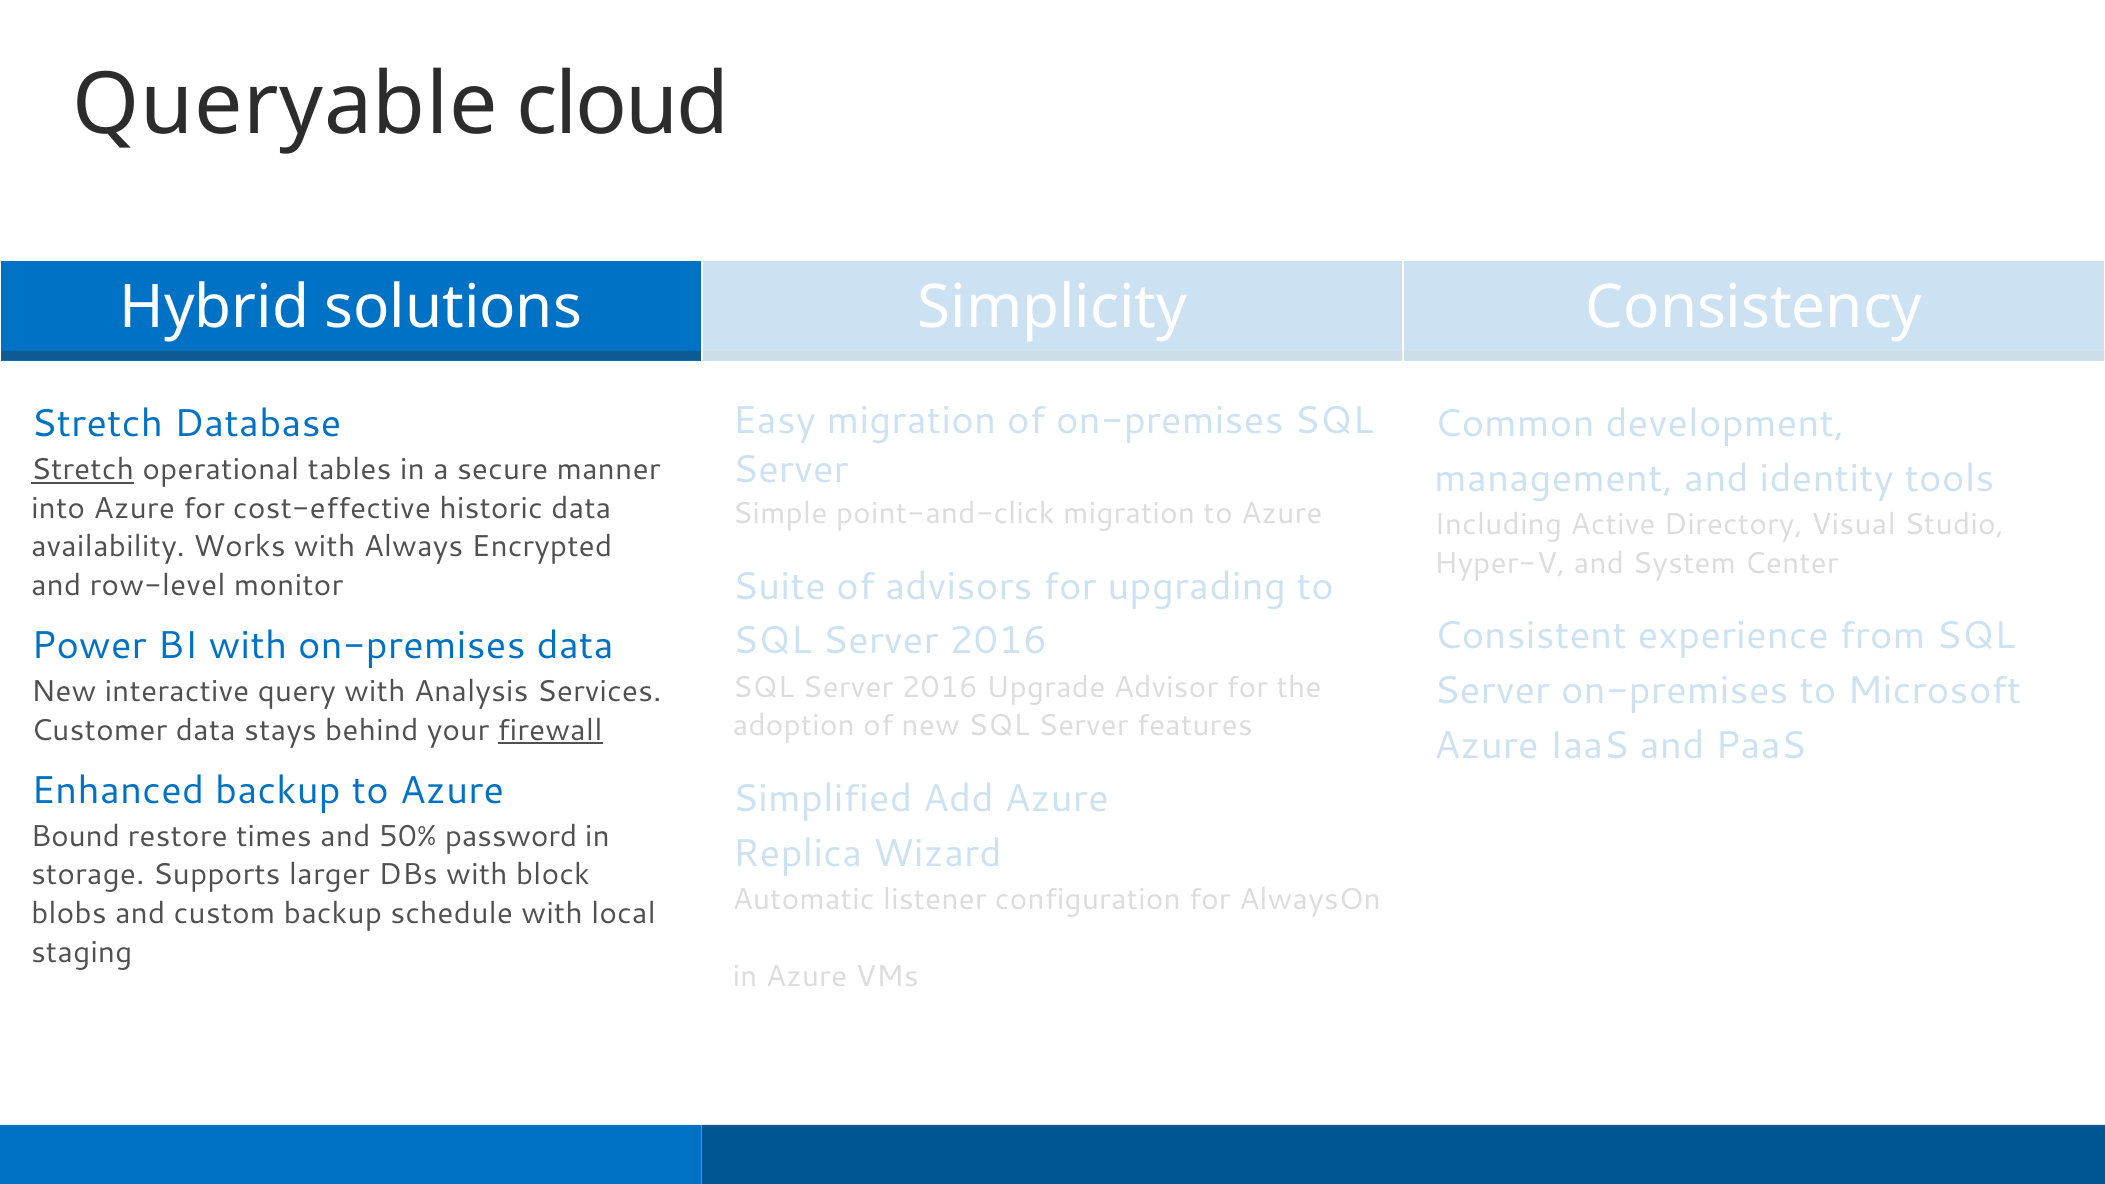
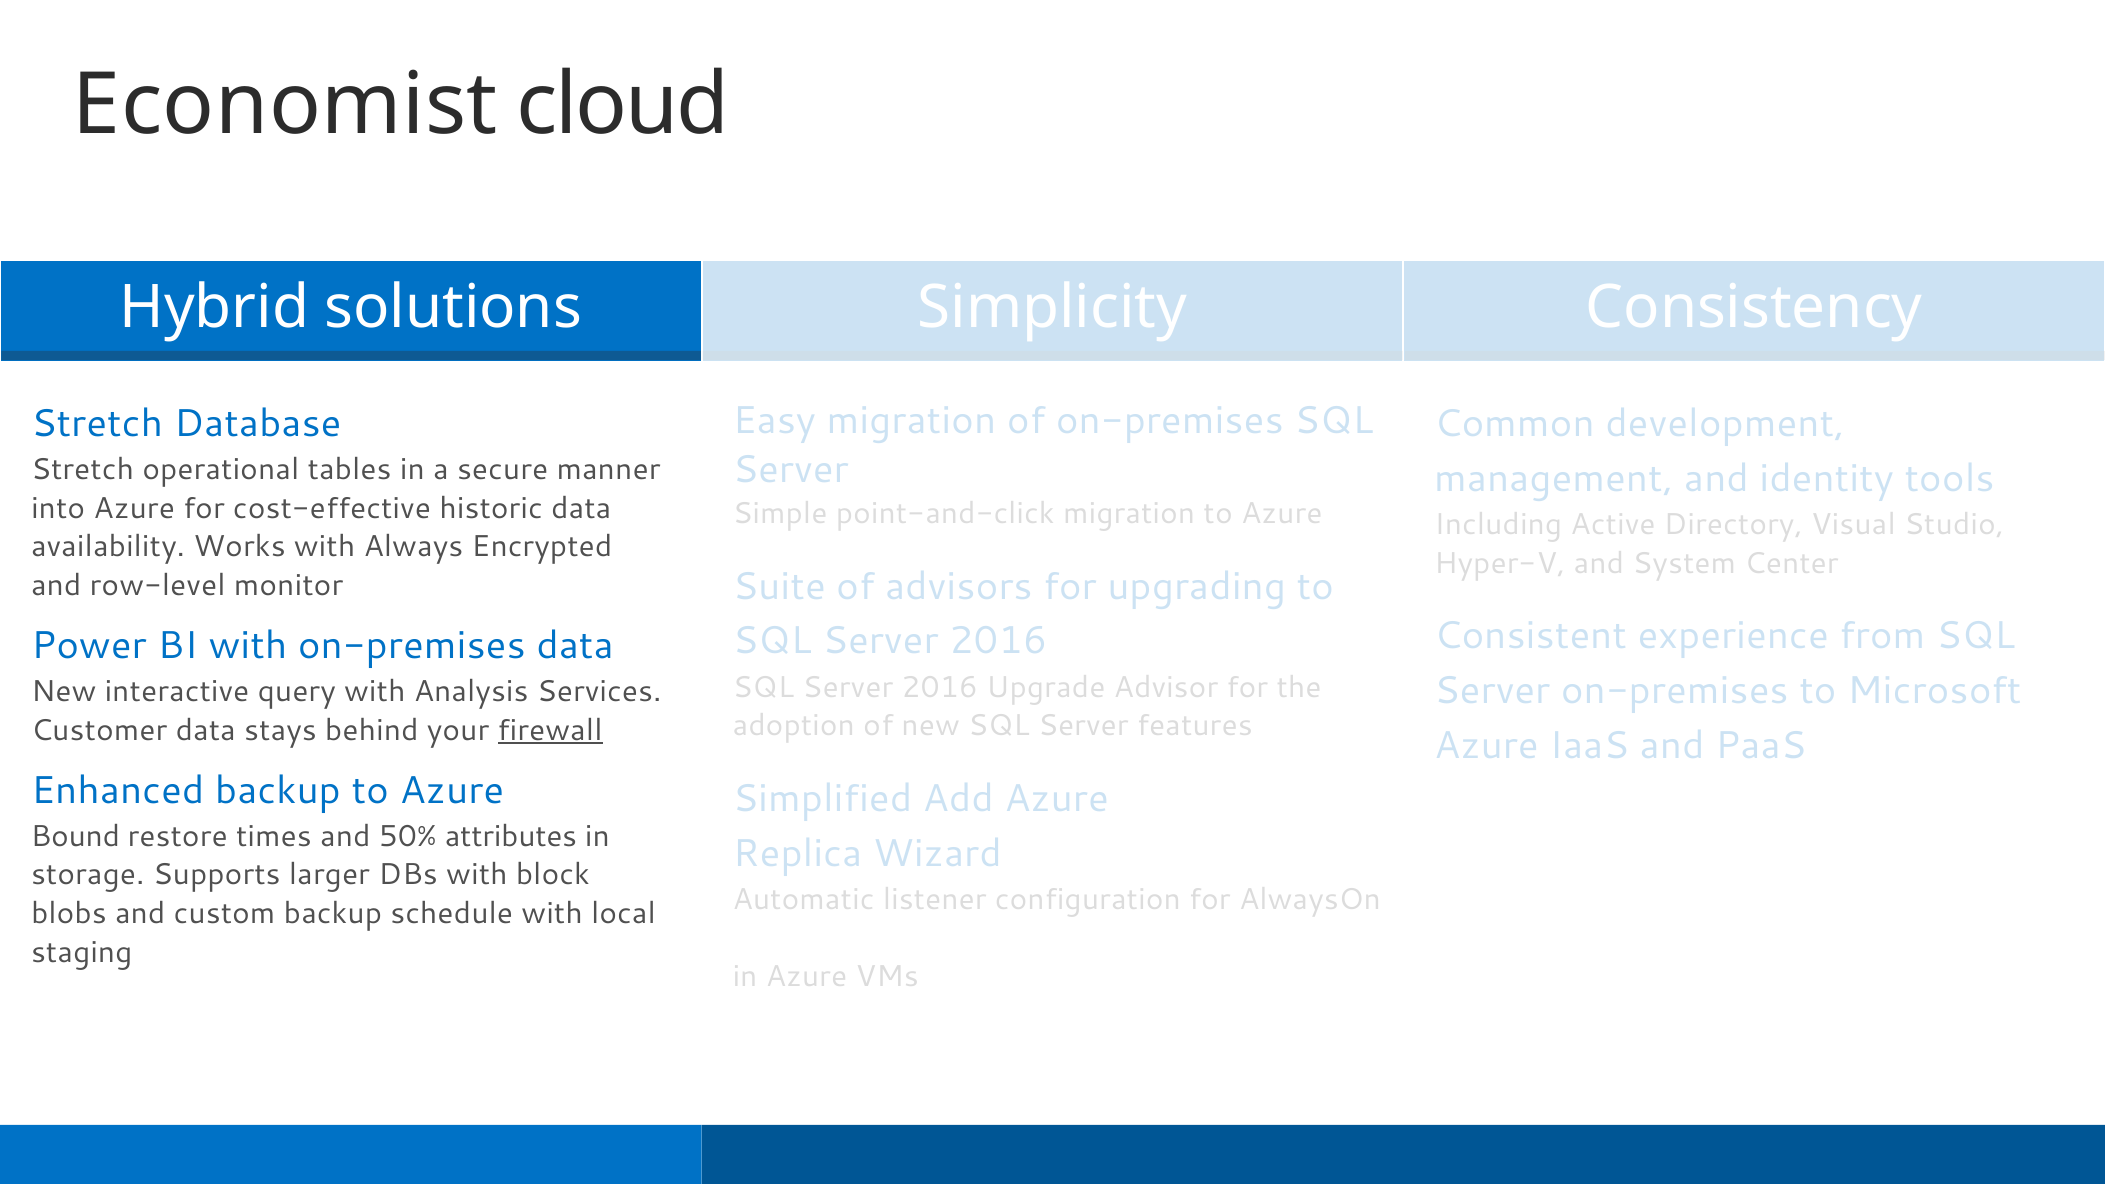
Queryable: Queryable -> Economist (285, 105)
Stretch underline: present -> none (83, 470)
password: password -> attributes (511, 836)
